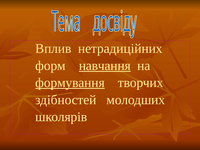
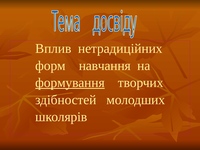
навчання underline: present -> none (105, 66)
